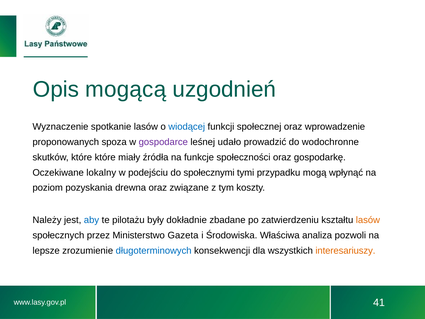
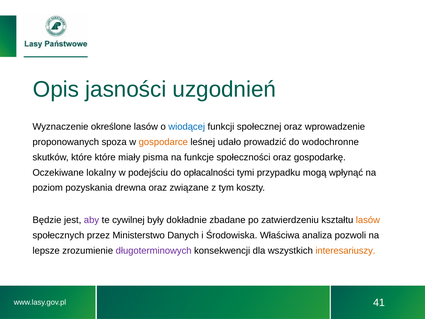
mogącą: mogącą -> jasności (126, 89)
spotkanie: spotkanie -> określone (111, 127)
gospodarce colour: purple -> orange (163, 142)
źródła: źródła -> pisma (156, 157)
społecznymi: społecznymi -> opłacalności (209, 172)
Należy: Należy -> Będzie (47, 220)
aby colour: blue -> purple (92, 220)
pilotażu: pilotażu -> cywilnej (128, 220)
Gazeta: Gazeta -> Danych (183, 235)
długoterminowych colour: blue -> purple (154, 251)
